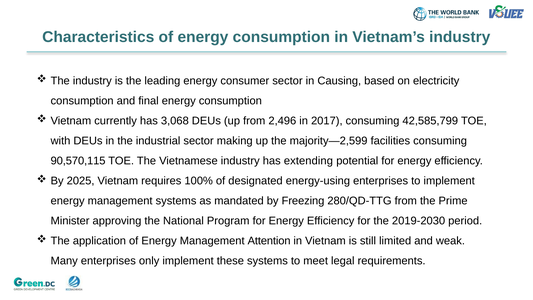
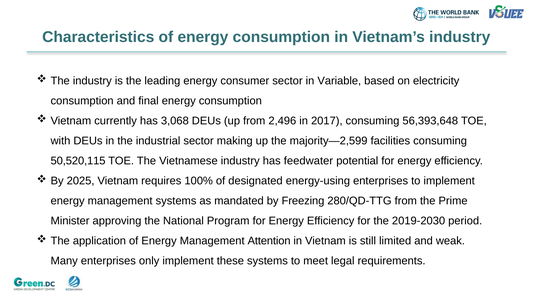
Causing: Causing -> Variable (339, 81)
42,585,799: 42,585,799 -> 56,393,648 (430, 121)
90,570,115: 90,570,115 -> 50,520,115 (78, 161)
extending: extending -> feedwater (308, 161)
